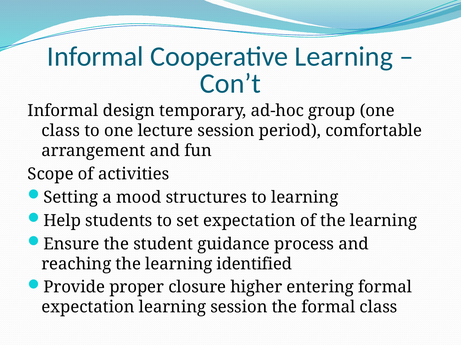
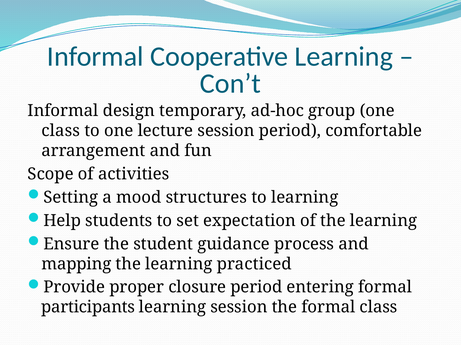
reaching: reaching -> mapping (76, 264)
identified: identified -> practiced (254, 264)
closure higher: higher -> period (256, 288)
expectation: expectation -> participants (88, 308)
